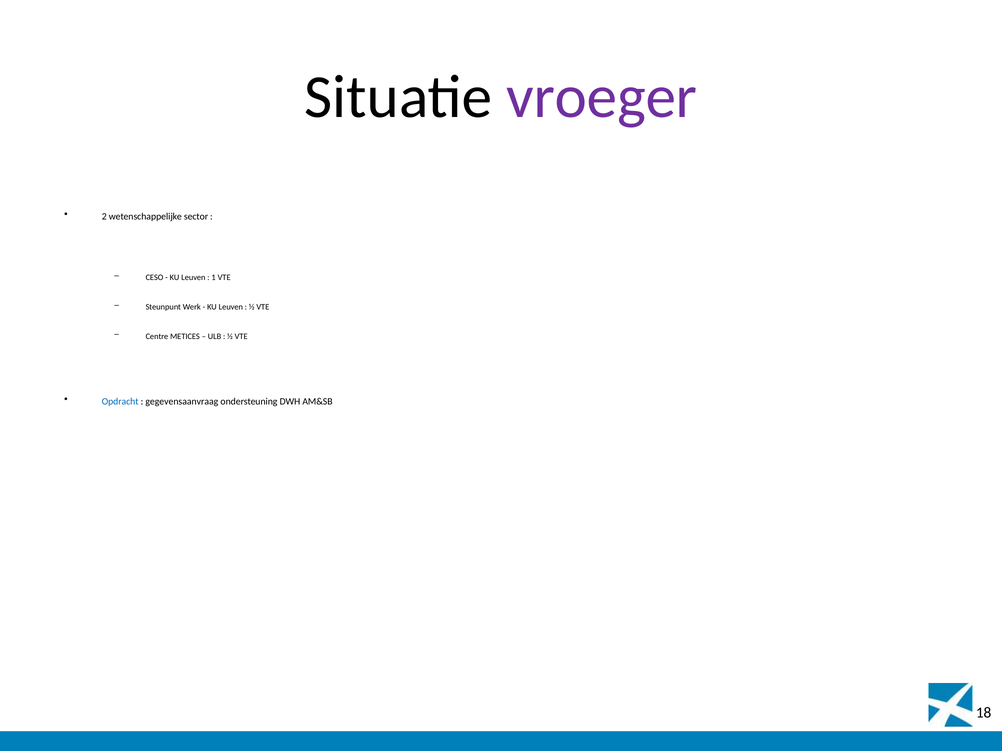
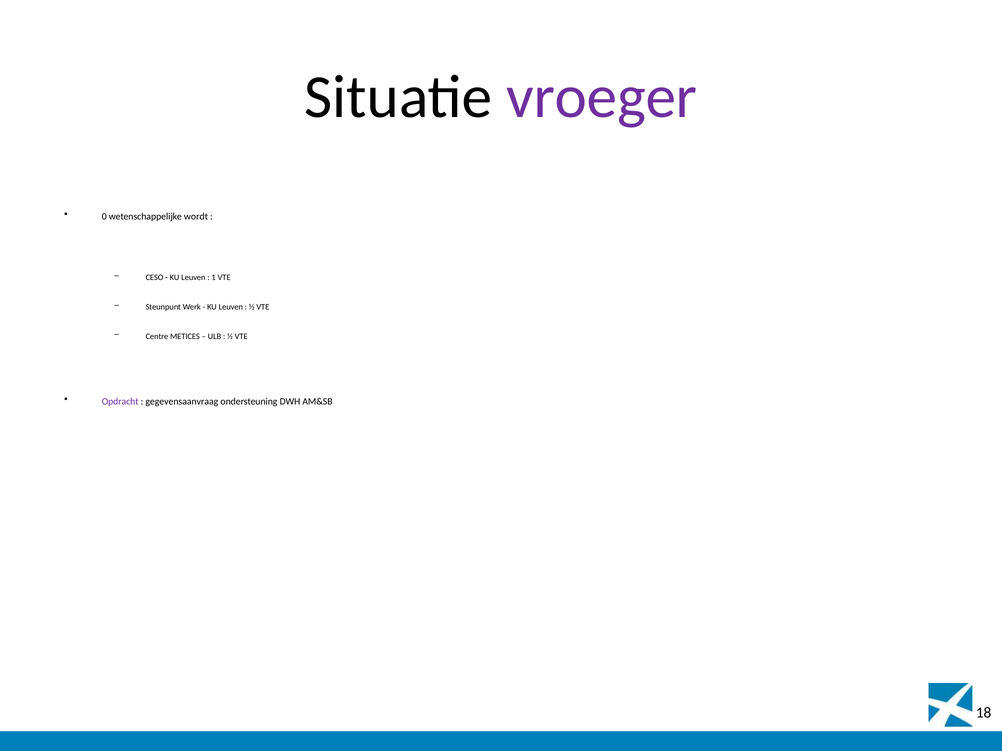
2: 2 -> 0 (104, 217)
sector: sector -> wordt (196, 217)
Opdracht colour: blue -> purple (120, 402)
